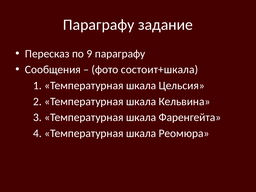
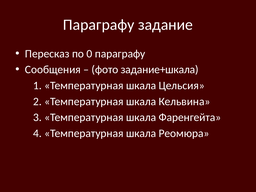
9: 9 -> 0 (89, 54)
состоит+шкала: состоит+шкала -> задание+шкала (160, 70)
